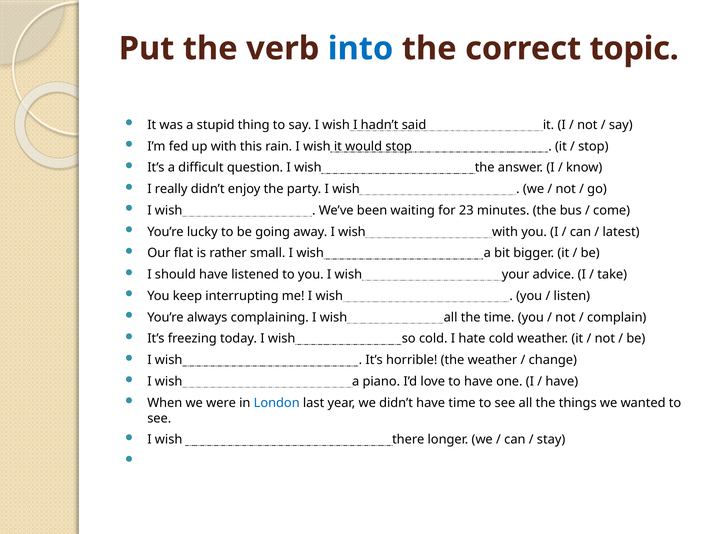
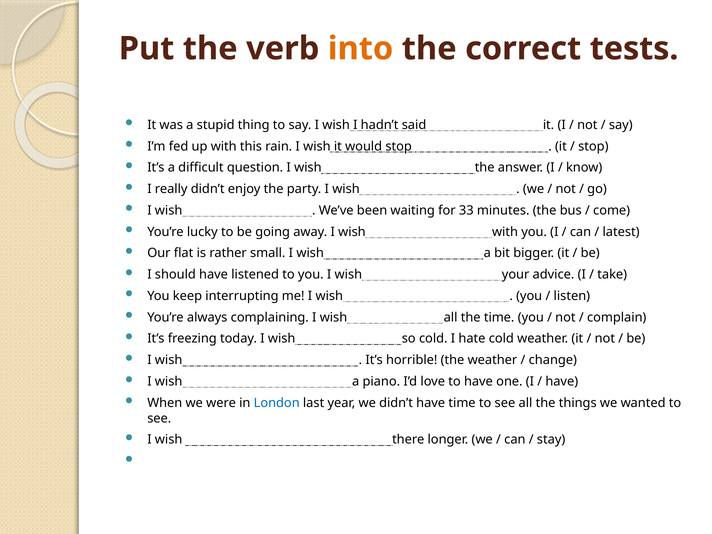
into colour: blue -> orange (361, 49)
topic: topic -> tests (634, 49)
23: 23 -> 33 (466, 210)
